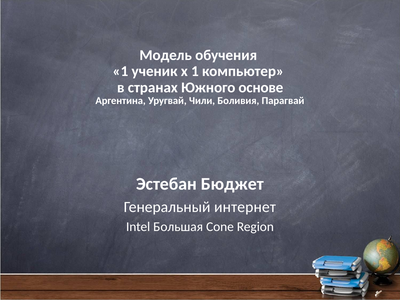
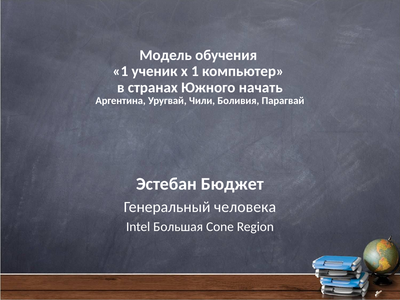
основе: основе -> начать (261, 88)
интернет: интернет -> человека (245, 207)
